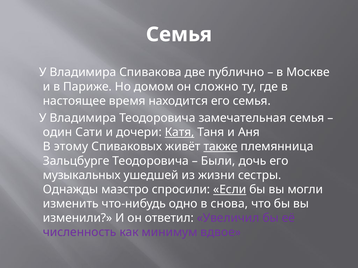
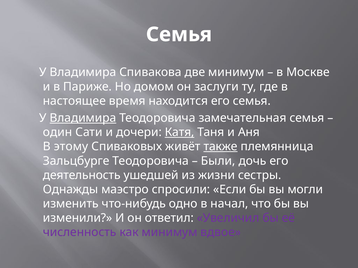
две публично: публично -> минимум (236, 72)
сложно: сложно -> заслуги (217, 87)
Владимира underline: none -> present (83, 118)
музыкальных: музыкальных -> деятельность (82, 175)
Если underline: present -> none (230, 190)
снова: снова -> начал (229, 204)
